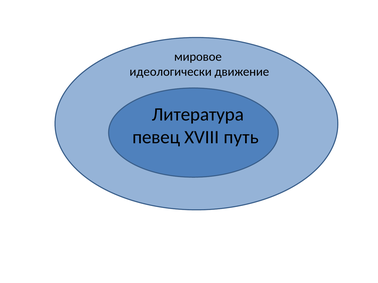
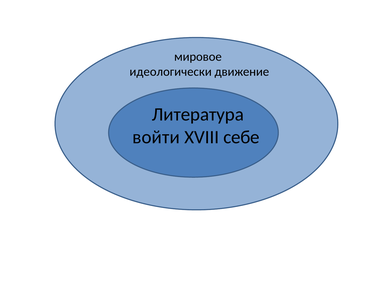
певец: певец -> войти (156, 137)
путь: путь -> себе (241, 137)
